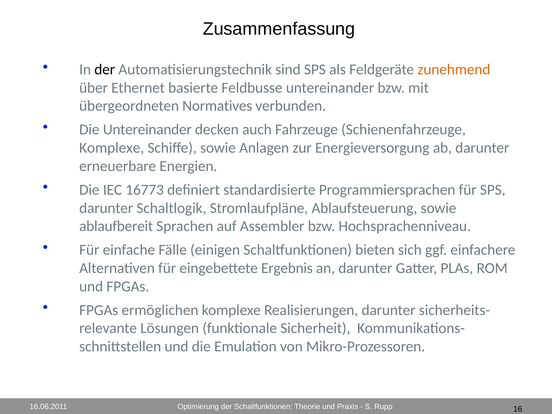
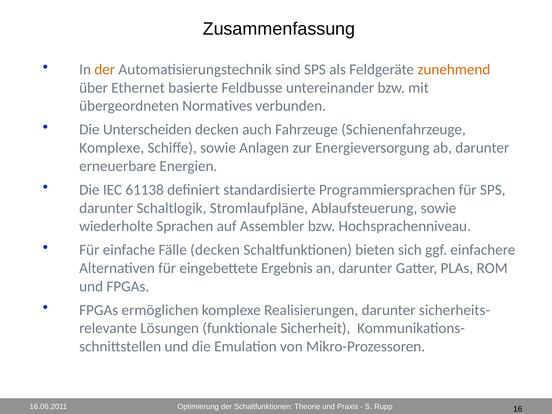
der colour: black -> orange (105, 70)
Die Untereinander: Untereinander -> Unterscheiden (147, 130)
16773: 16773 -> 61138 (145, 190)
ablaufbereit: ablaufbereit -> wiederholte (116, 226)
Fälle einigen: einigen -> decken (215, 250)
